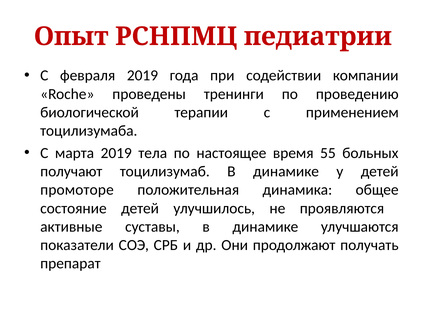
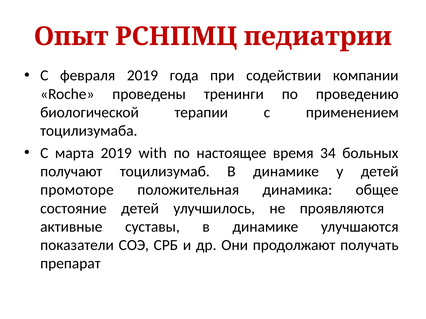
тела: тела -> with (153, 153)
55: 55 -> 34 (328, 153)
